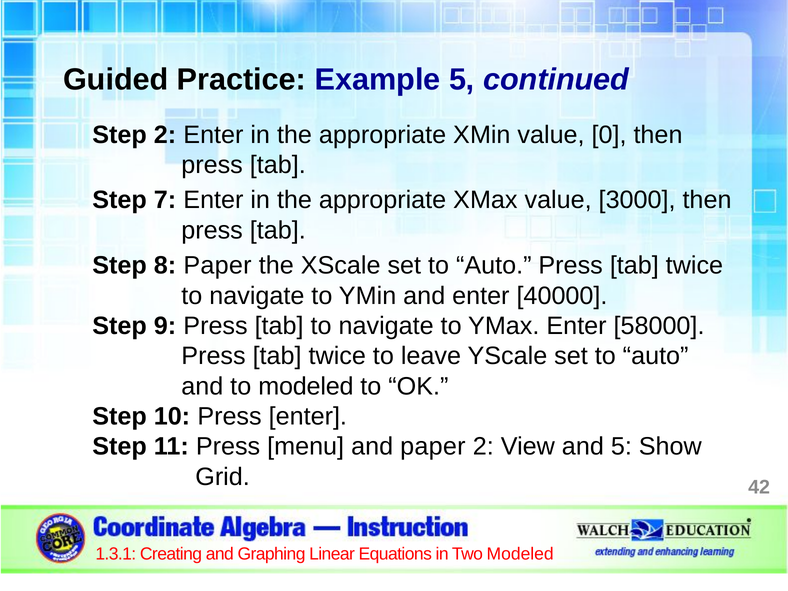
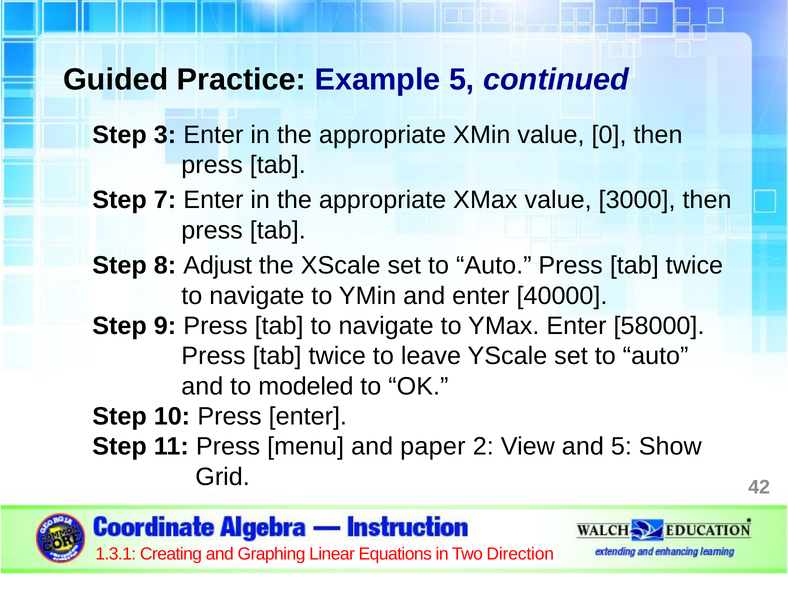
Step 2: 2 -> 3 (165, 135)
8 Paper: Paper -> Adjust (218, 266)
Two Modeled: Modeled -> Direction (520, 554)
